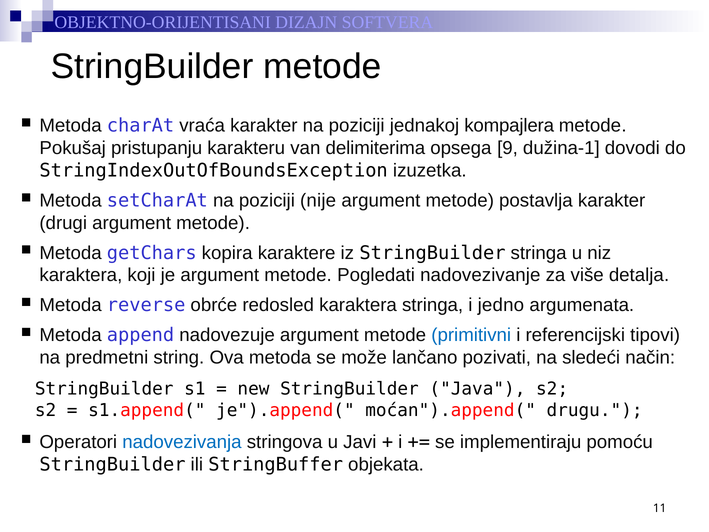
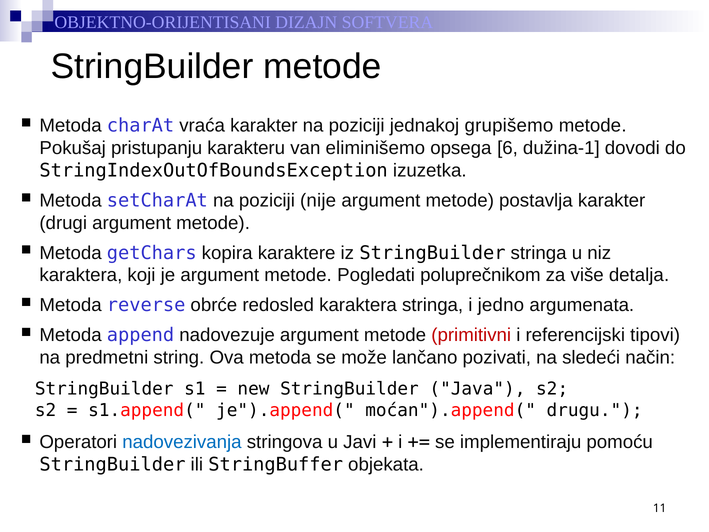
kompajlera: kompajlera -> grupišemo (509, 126)
delimiterima: delimiterima -> eliminišemo (375, 148)
9: 9 -> 6 (507, 148)
nadovezivanje: nadovezivanje -> poluprečnikom (480, 275)
primitivni colour: blue -> red (471, 335)
